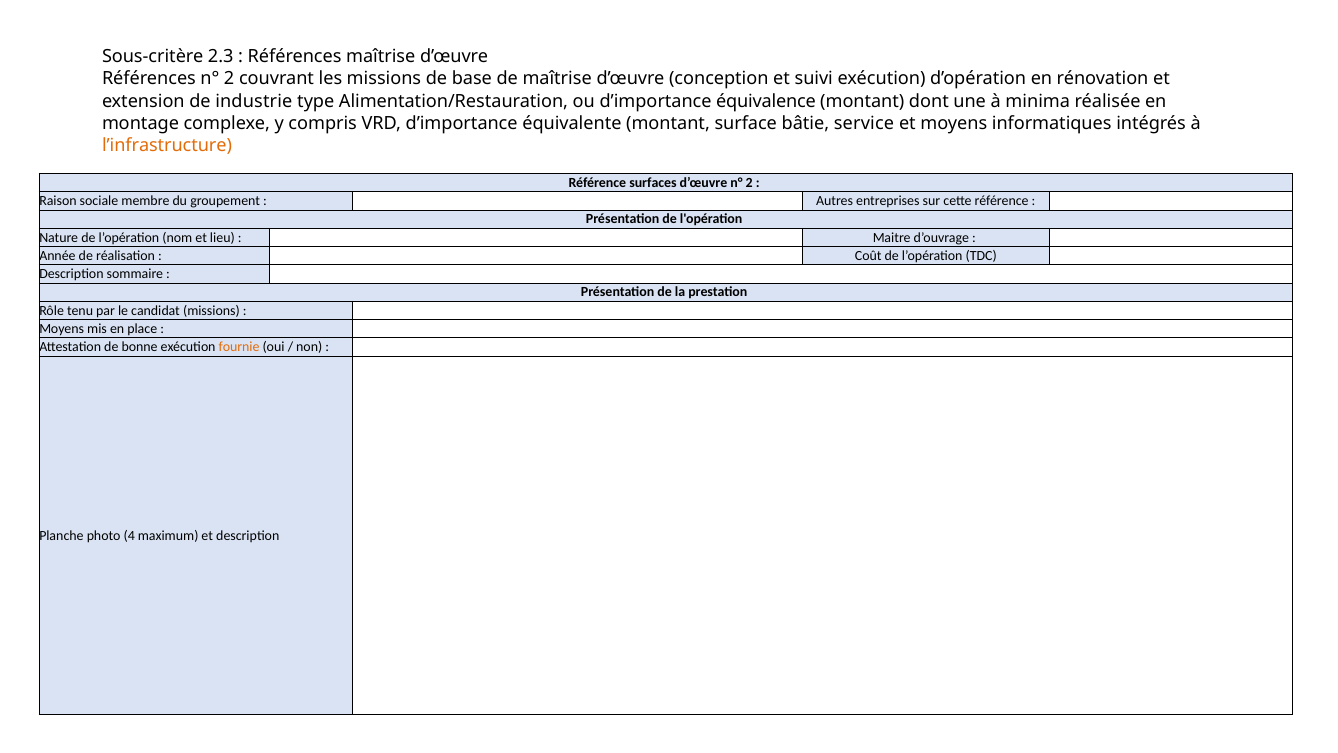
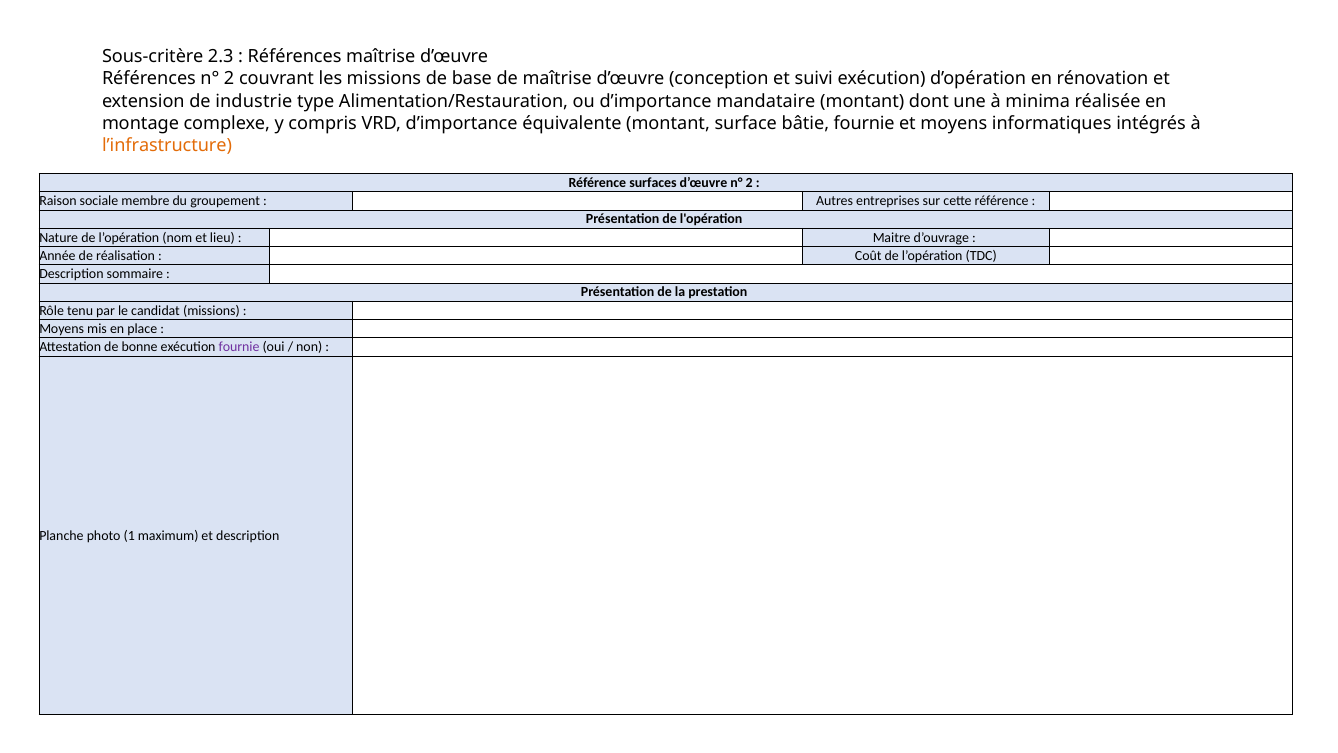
équivalence: équivalence -> mandataire (766, 101)
bâtie service: service -> fournie (864, 123)
fournie colour: orange -> purple (239, 347)
4: 4 -> 1 (129, 535)
